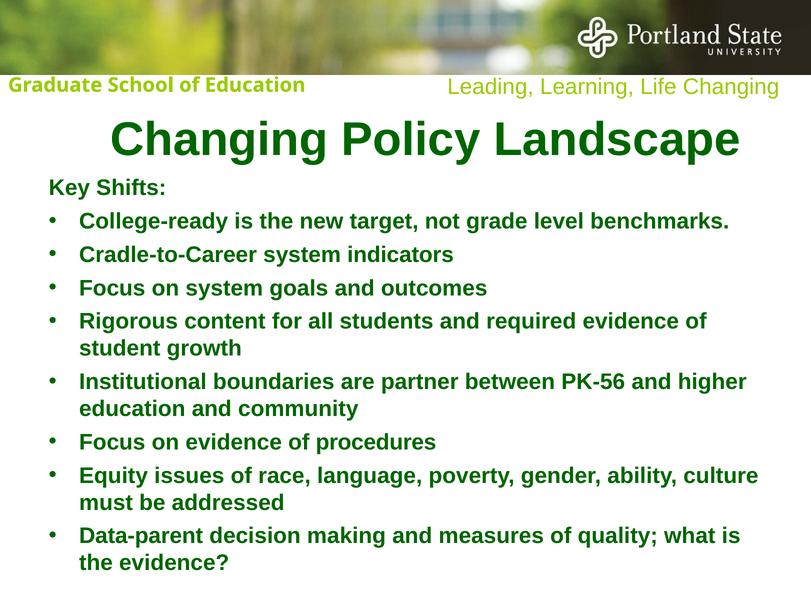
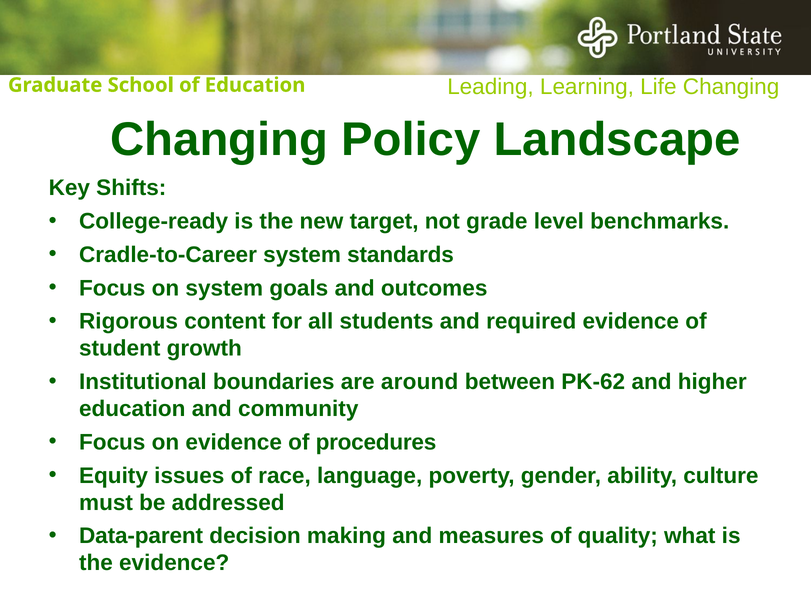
indicators: indicators -> standards (401, 255)
partner: partner -> around (420, 382)
PK-56: PK-56 -> PK-62 (593, 382)
